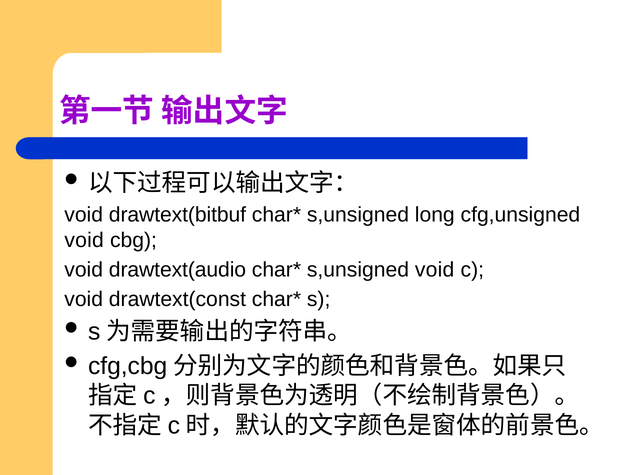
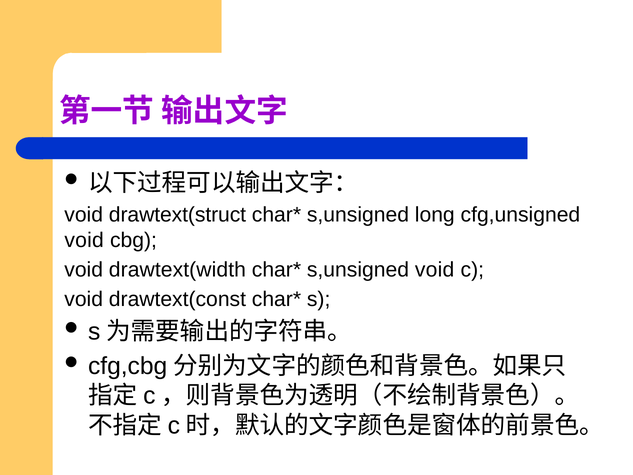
drawtext(bitbuf: drawtext(bitbuf -> drawtext(struct (177, 215)
drawtext(audio: drawtext(audio -> drawtext(width (177, 269)
